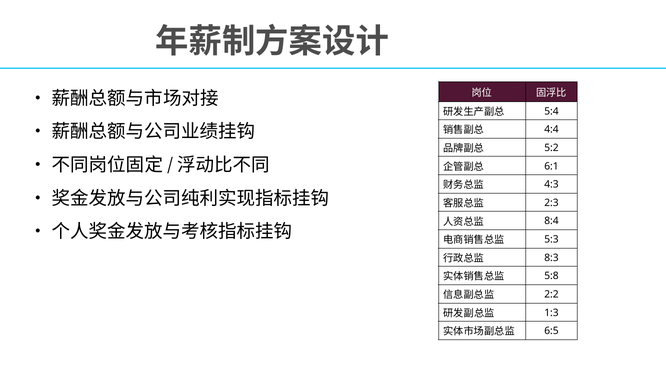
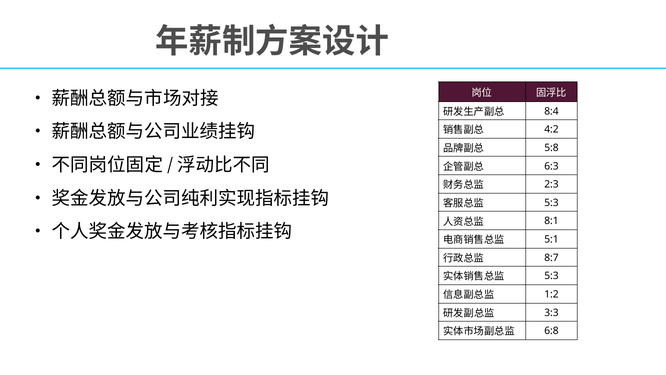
5:4: 5:4 -> 8:4 (551, 111)
4:4: 4:4 -> 4:2 (551, 129)
5:2: 5:2 -> 5:8 (551, 148)
6:1: 6:1 -> 6:3 (551, 166)
4:3: 4:3 -> 2:3 (551, 184)
2:3: 2:3 -> 5:3 (551, 203)
8:4: 8:4 -> 8:1 (551, 221)
5:3: 5:3 -> 5:1 (551, 239)
8:3: 8:3 -> 8:7 (551, 258)
5:8: 5:8 -> 5:3 (551, 276)
2:2: 2:2 -> 1:2 (551, 294)
1:3: 1:3 -> 3:3 (551, 312)
6:5: 6:5 -> 6:8 (551, 331)
